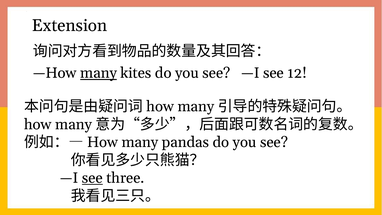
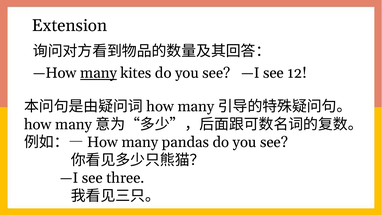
see underline: present -> none (92, 178)
